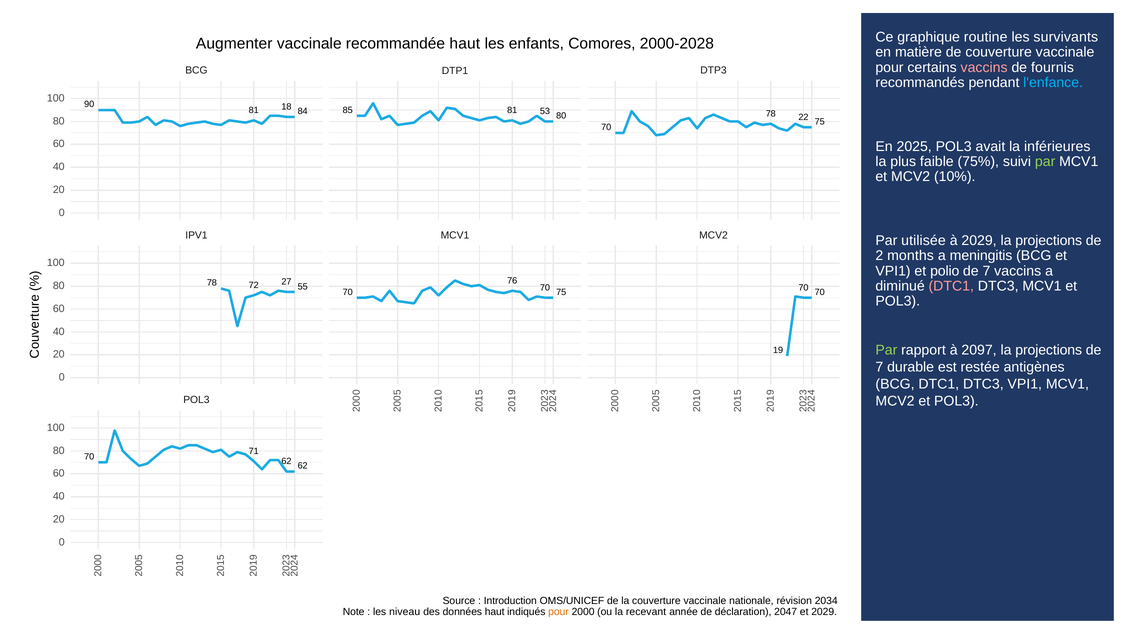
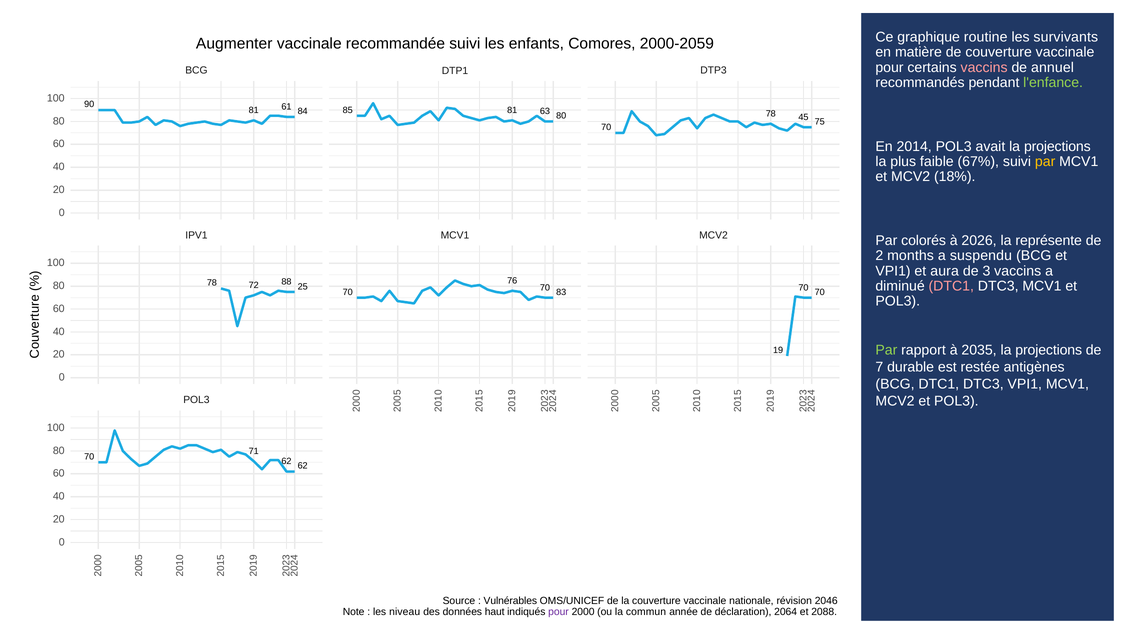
recommandée haut: haut -> suivi (465, 44)
2000-2028: 2000-2028 -> 2000-2059 (677, 44)
fournis: fournis -> annuel (1053, 68)
l'enfance colour: light blue -> light green (1053, 83)
18: 18 -> 61 (286, 107)
53: 53 -> 63 (545, 112)
22: 22 -> 45 (804, 117)
2025: 2025 -> 2014 (914, 146)
avait la inférieures: inférieures -> projections (1057, 146)
75%: 75% -> 67% (978, 162)
par colour: light green -> yellow (1045, 162)
10%: 10% -> 18% (955, 177)
utilisée: utilisée -> colorés (924, 241)
à 2029: 2029 -> 2026 (979, 241)
projections: projections -> représente (1049, 241)
meningitis: meningitis -> suspendu (981, 256)
polio: polio -> aura (945, 271)
7: 7 -> 3 (986, 271)
55: 55 -> 25 (303, 287)
27: 27 -> 88 (286, 282)
75: 75 -> 83 (561, 292)
2097: 2097 -> 2035 (979, 351)
Introduction: Introduction -> Vulnérables (510, 601)
2034: 2034 -> 2046 (826, 601)
pour colour: orange -> purple (558, 612)
recevant: recevant -> commun (646, 612)
2047: 2047 -> 2064 (786, 612)
et 2029: 2029 -> 2088 (824, 612)
